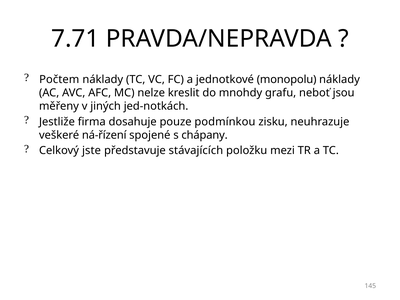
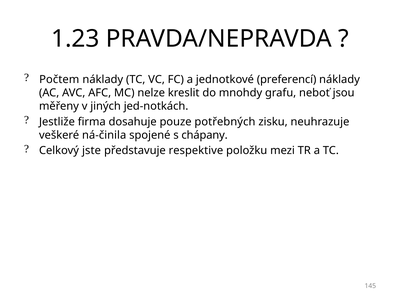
7.71: 7.71 -> 1.23 (75, 39)
monopolu: monopolu -> preferencí (287, 79)
podmínkou: podmínkou -> potřebných (225, 122)
ná-řízení: ná-řízení -> ná-činila (104, 135)
stávajících: stávajících -> respektive (196, 151)
